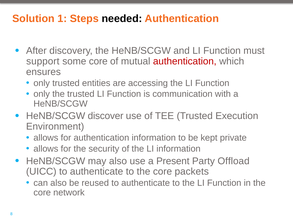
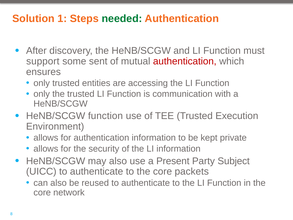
needed colour: black -> green (122, 19)
some core: core -> sent (98, 61)
HeNB/SCGW discover: discover -> function (105, 116)
Offload: Offload -> Subject (234, 161)
